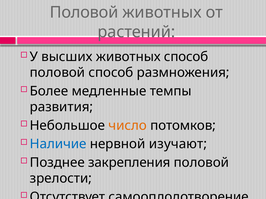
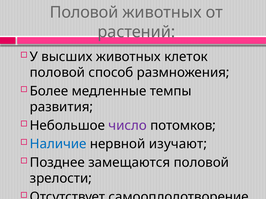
животных способ: способ -> клеток (186, 57)
число colour: orange -> purple (128, 126)
закрепления: закрепления -> замещаются (129, 163)
